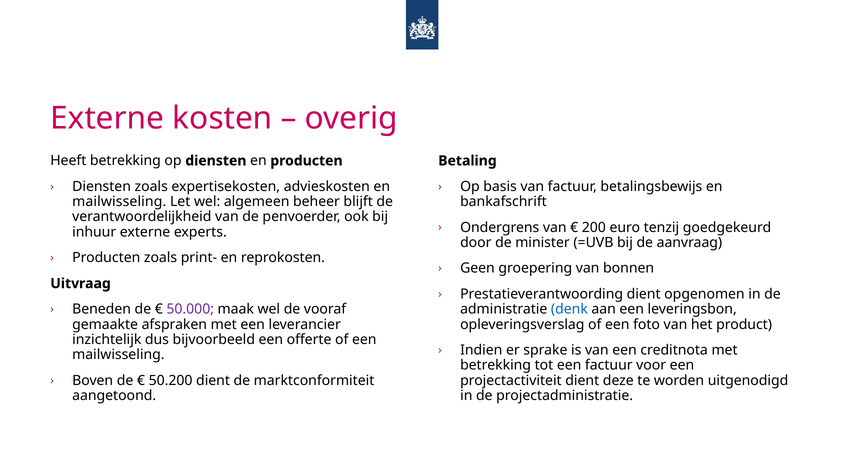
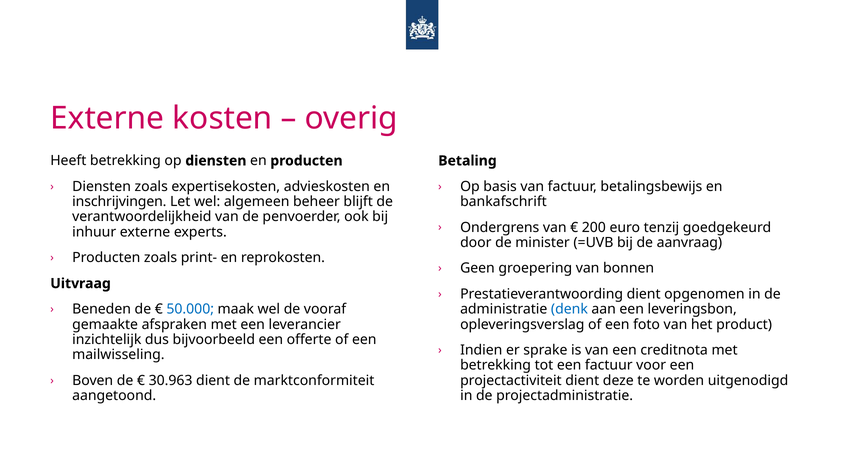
mailwisseling: mailwisseling -> inschrijvingen (119, 202)
50.000 colour: purple -> blue (190, 309)
50.200: 50.200 -> 30.963 (171, 380)
